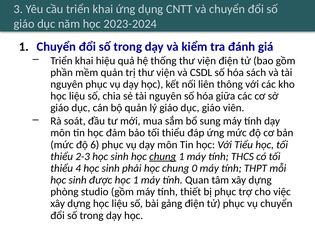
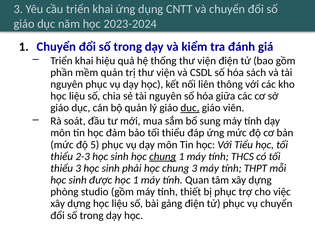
dục underline: none -> present (190, 108)
6: 6 -> 5 (95, 145)
thiểu 4: 4 -> 3 (78, 168)
chung 0: 0 -> 3 (194, 168)
